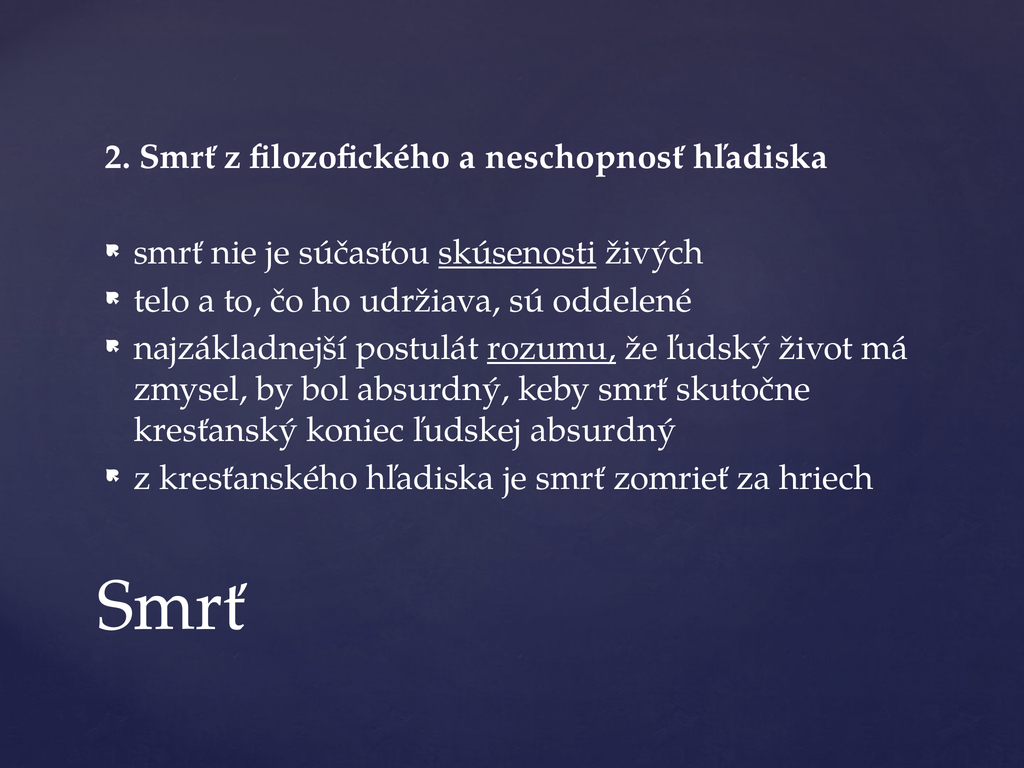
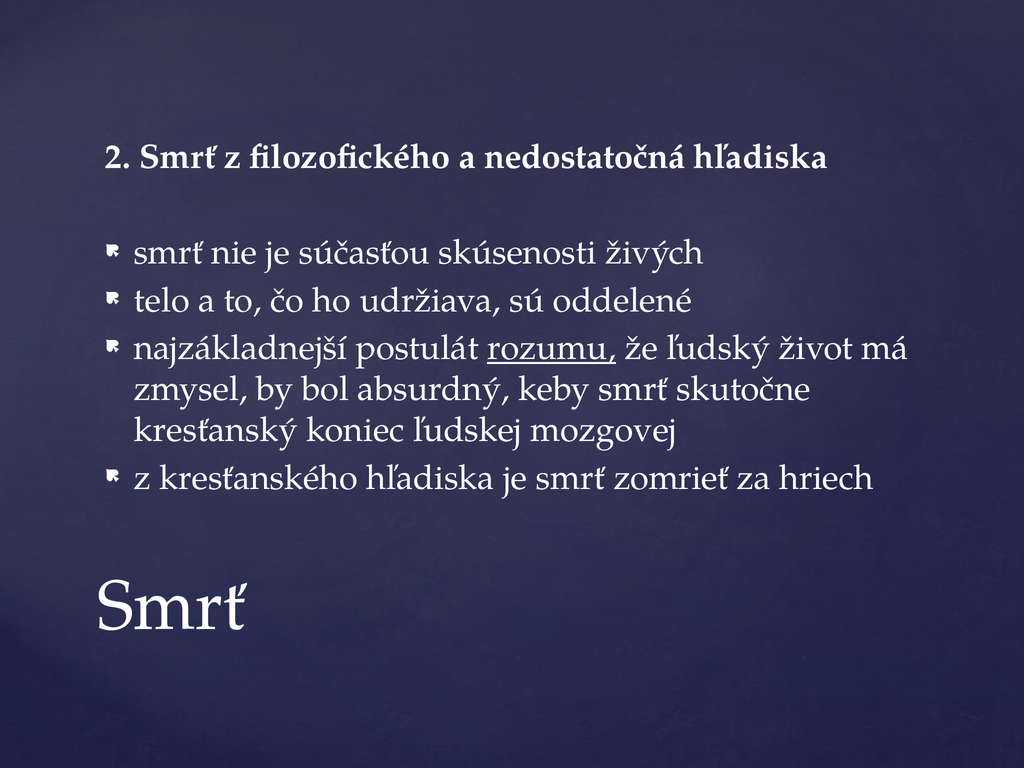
neschopnosť: neschopnosť -> nedostatočná (585, 157)
skúsenosti underline: present -> none (517, 253)
ľudskej absurdný: absurdný -> mozgovej (604, 430)
